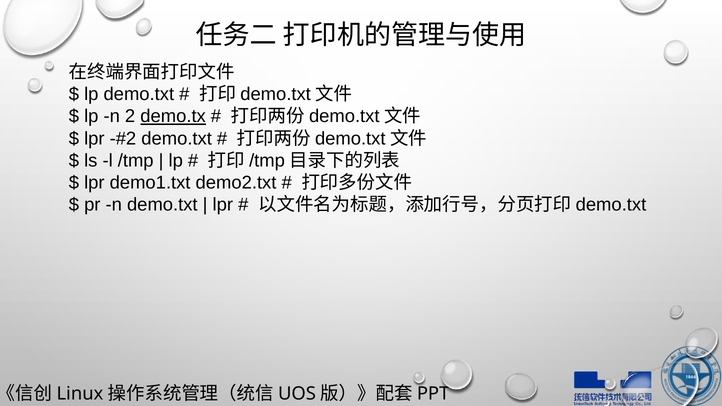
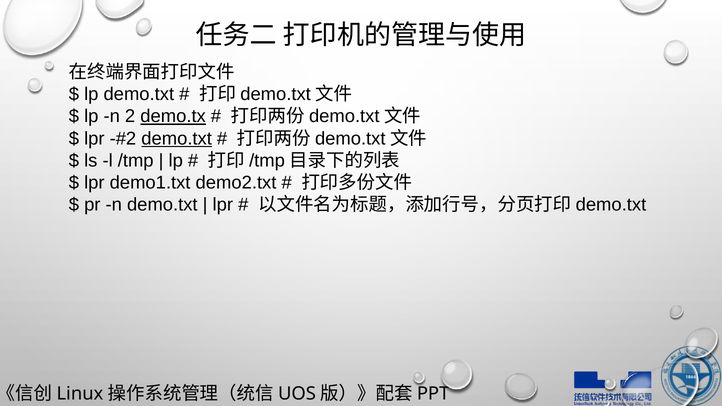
demo.txt underline: none -> present (177, 139)
